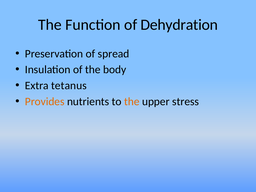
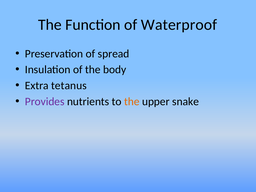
Dehydration: Dehydration -> Waterproof (179, 25)
Provides colour: orange -> purple (45, 102)
stress: stress -> snake (186, 102)
